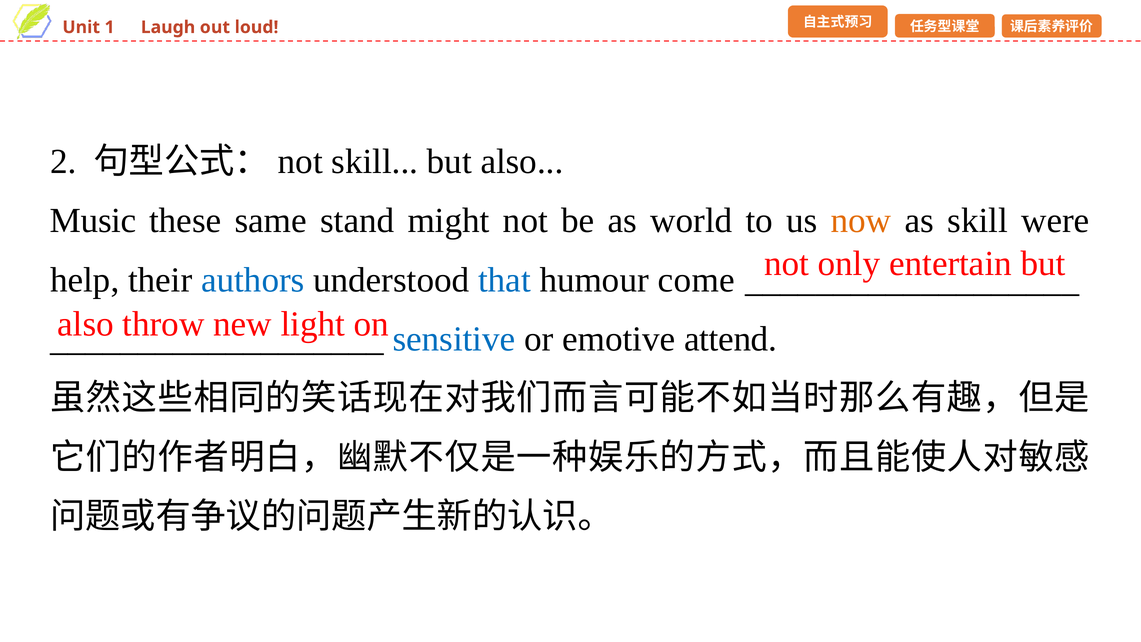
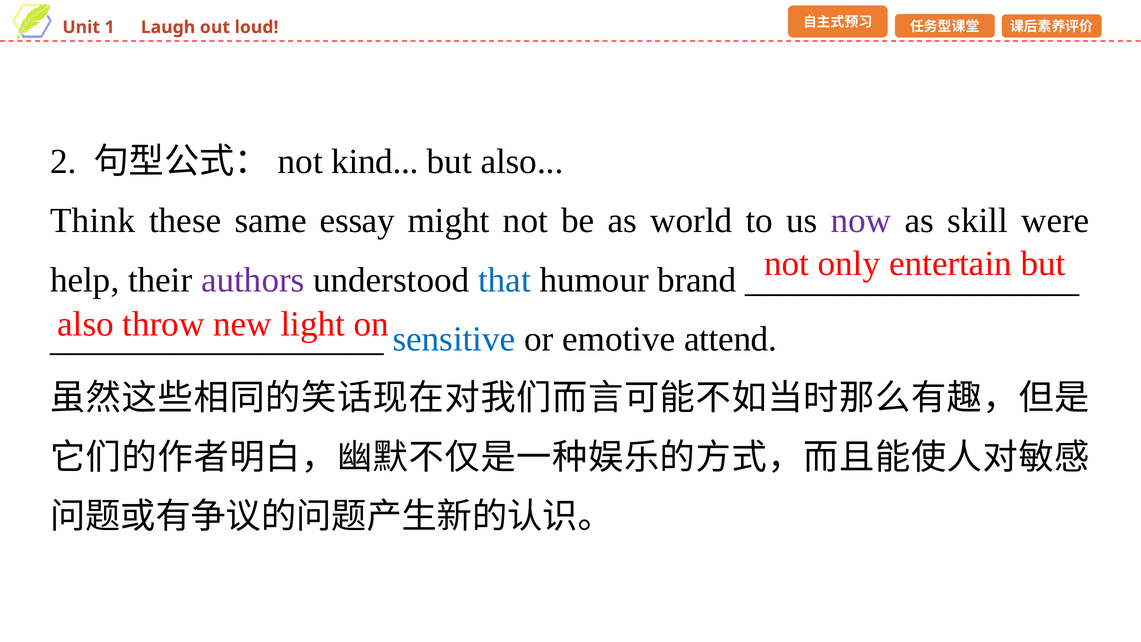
not skill: skill -> kind (375, 161)
Music: Music -> Think (93, 221)
stand: stand -> essay (357, 221)
now colour: orange -> purple (861, 221)
authors colour: blue -> purple (253, 280)
come: come -> brand (697, 280)
